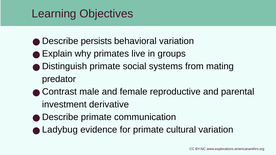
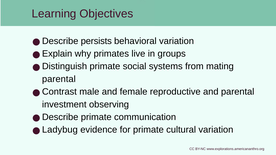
predator: predator -> parental (59, 79)
derivative: derivative -> observing (109, 105)
